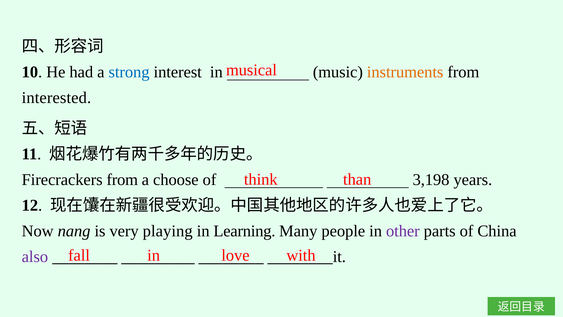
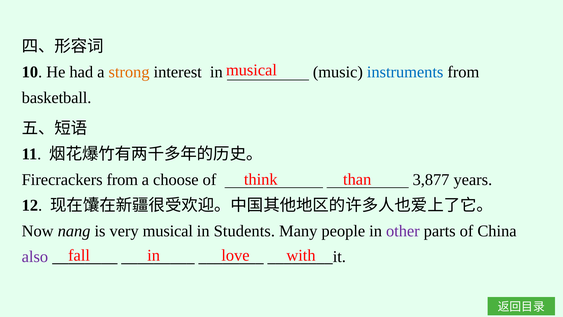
strong colour: blue -> orange (129, 72)
instruments colour: orange -> blue (405, 72)
interested: interested -> basketball (57, 98)
3,198: 3,198 -> 3,877 (431, 180)
very playing: playing -> musical (168, 231)
Learning: Learning -> Students (244, 231)
